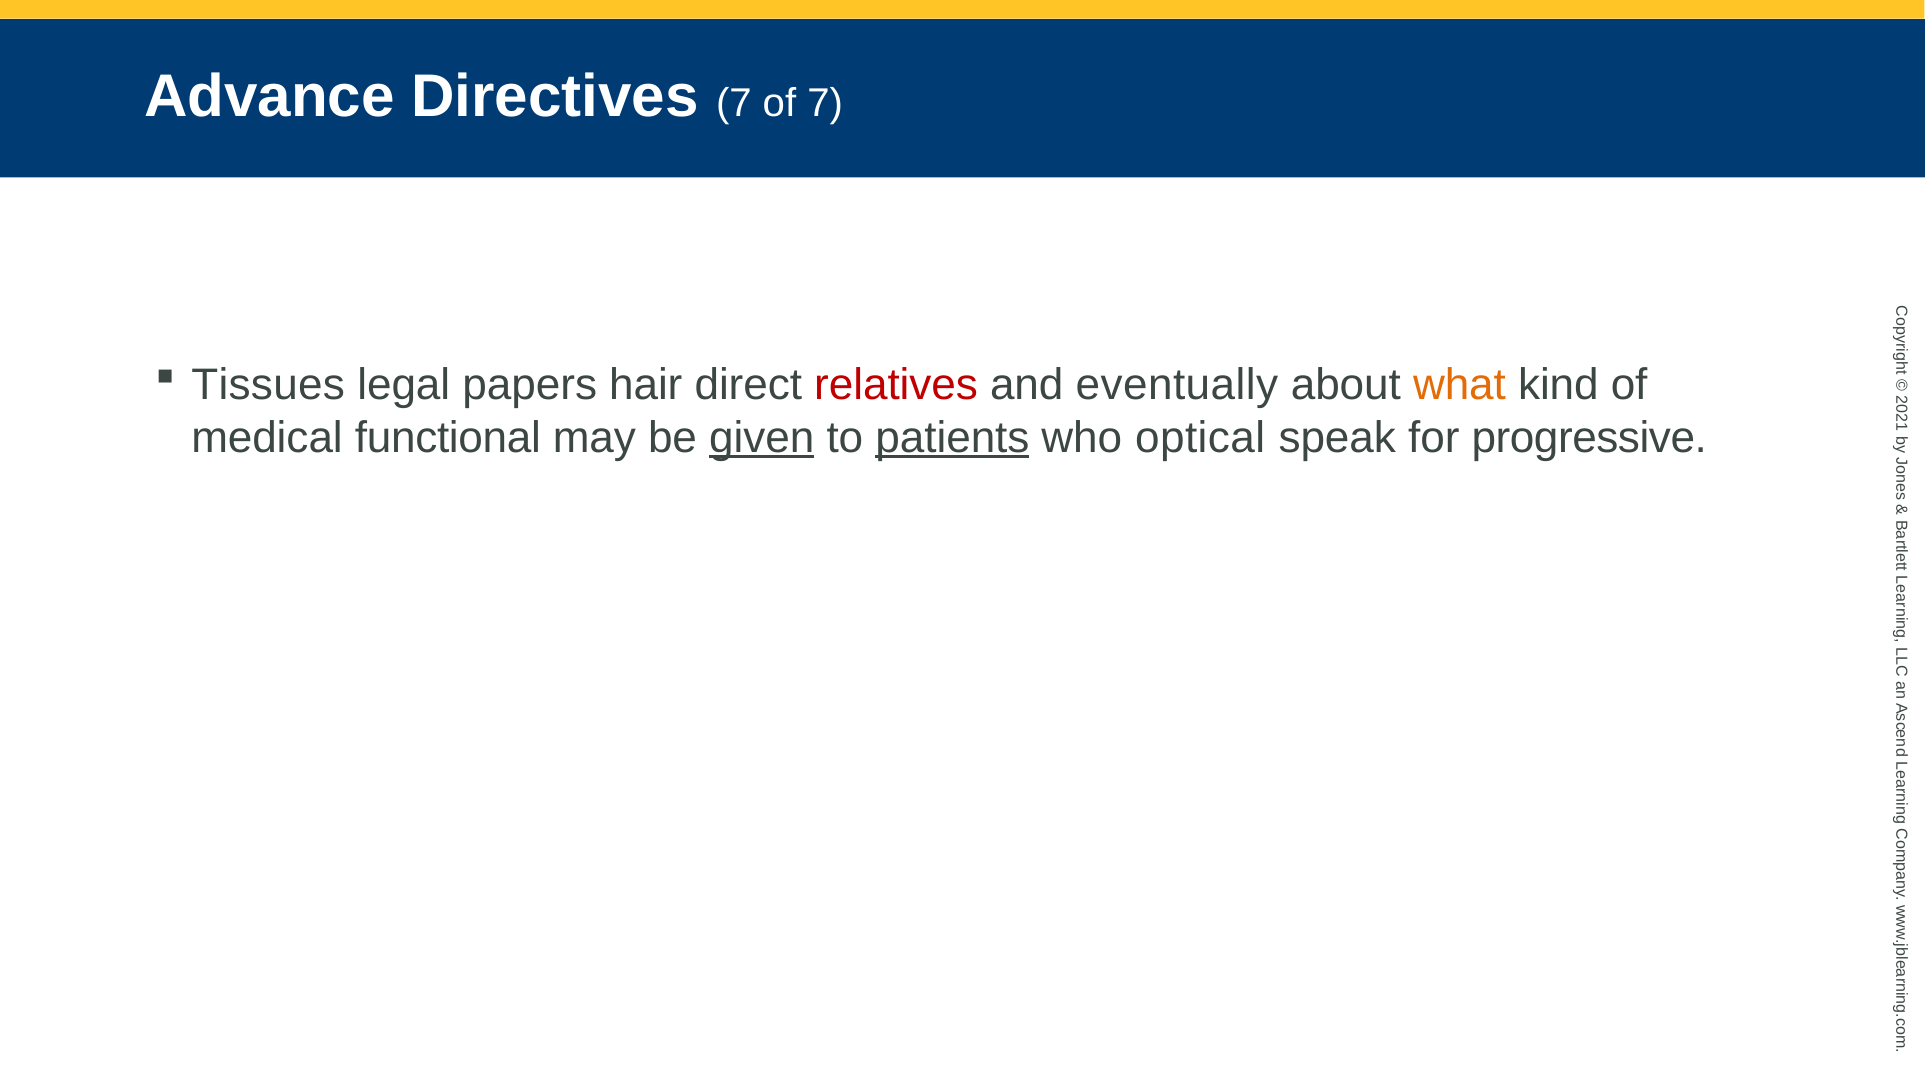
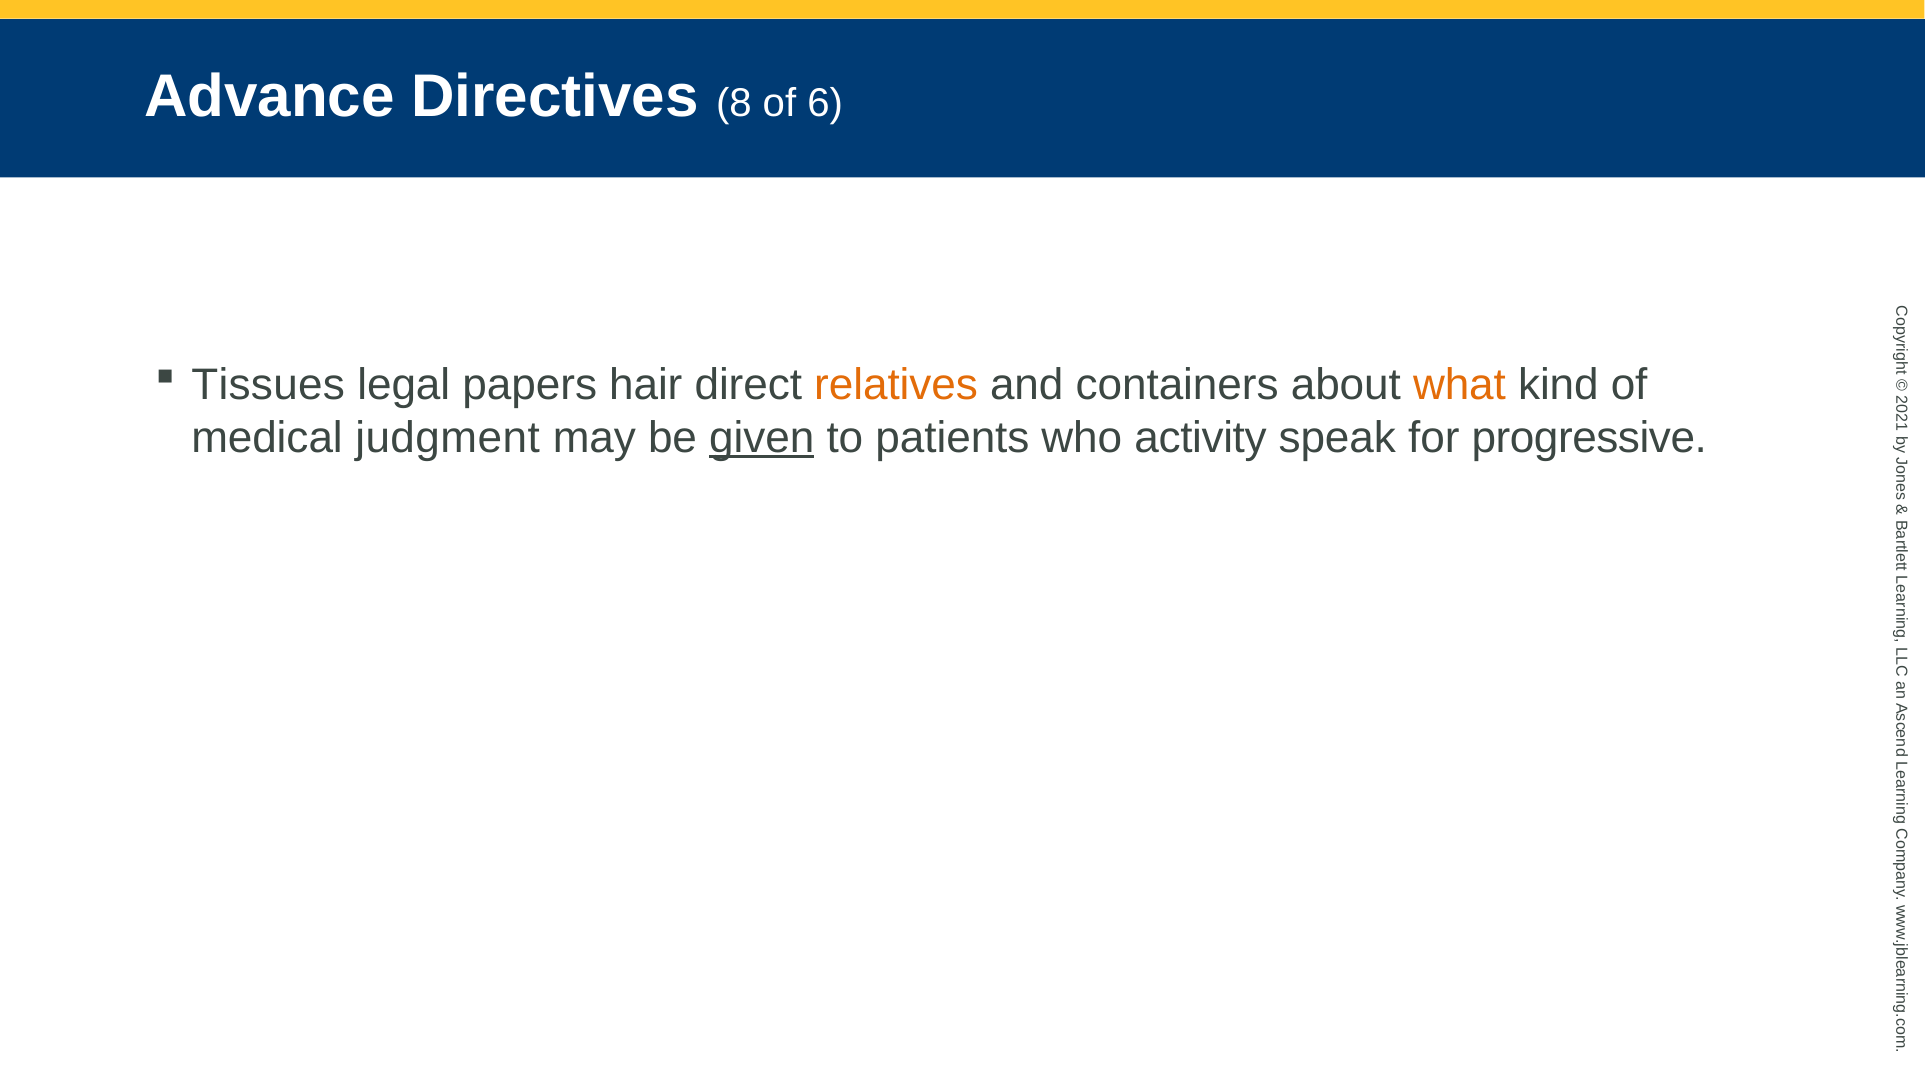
Directives 7: 7 -> 8 (734, 103)
of 7: 7 -> 6 (825, 103)
relatives colour: red -> orange (896, 385)
eventually: eventually -> containers (1177, 385)
functional: functional -> judgment (448, 438)
patients underline: present -> none (952, 438)
optical: optical -> activity (1201, 438)
